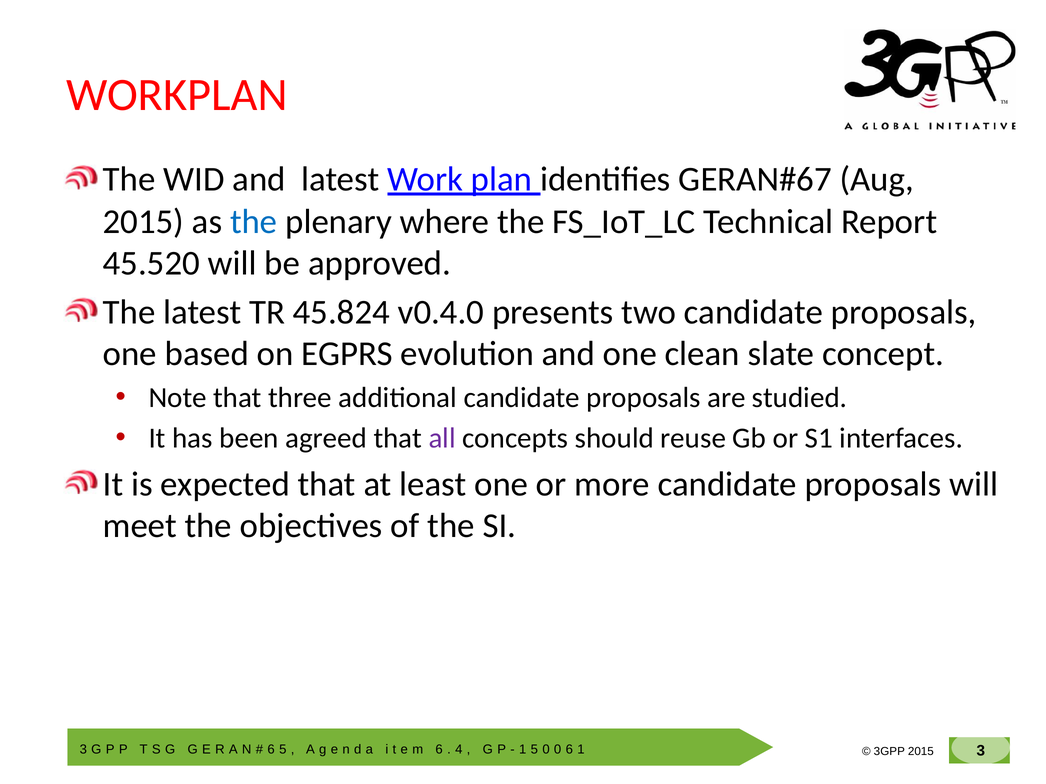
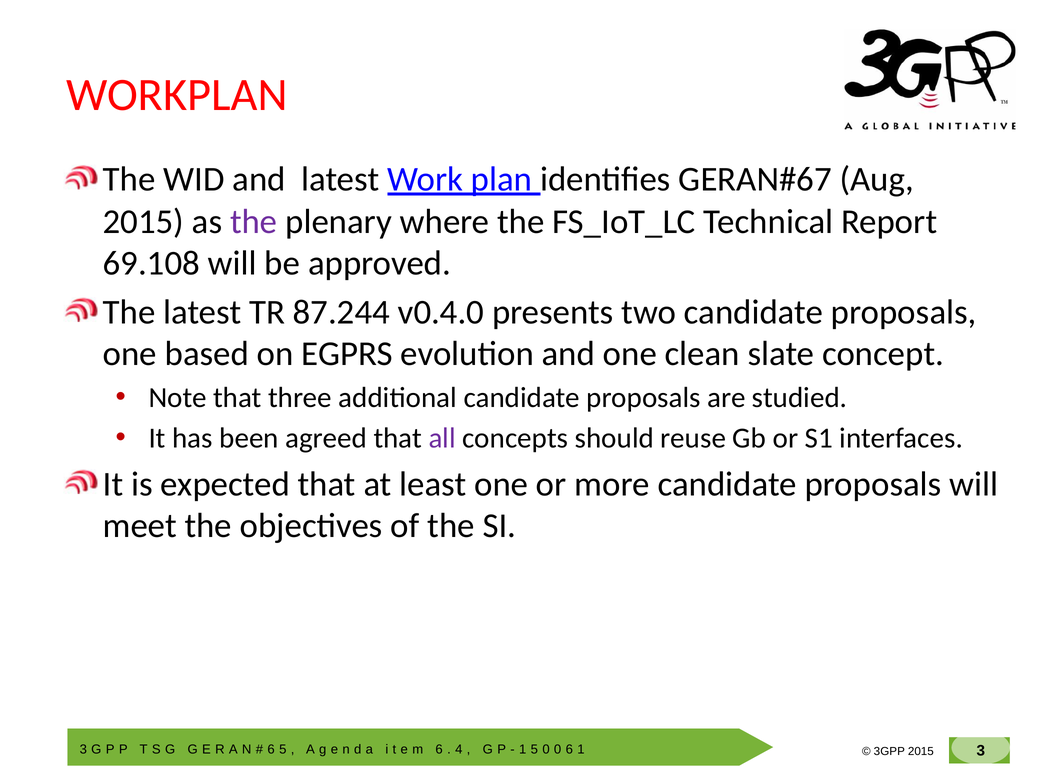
the colour: blue -> purple (254, 222)
45.520: 45.520 -> 69.108 (151, 263)
45.824: 45.824 -> 87.244 (341, 312)
